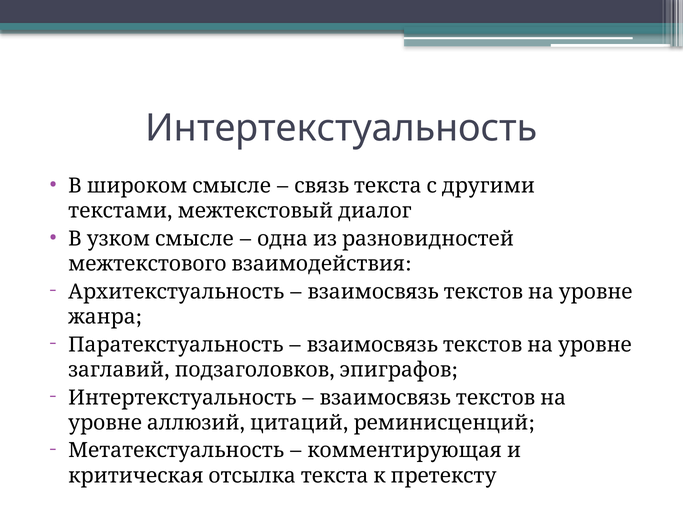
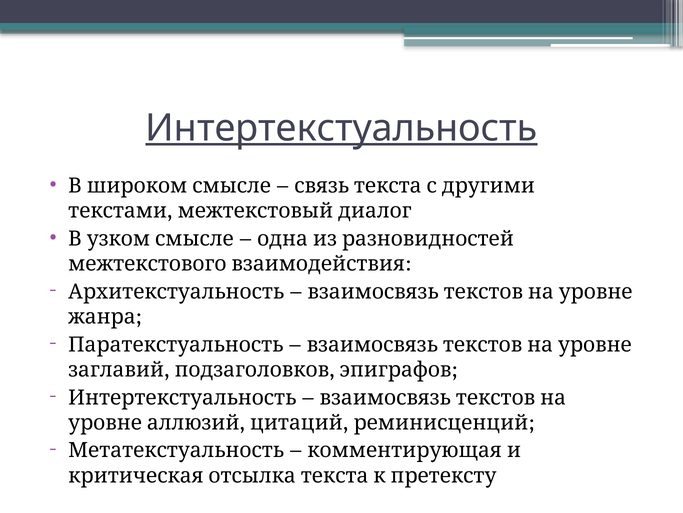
Интертекстуальность underline: none -> present (342, 128)
